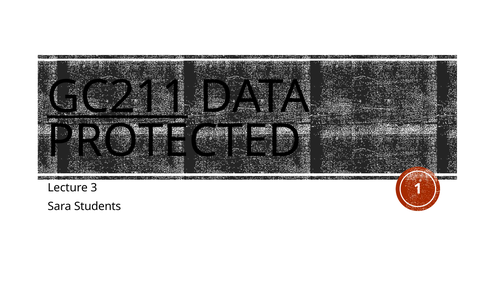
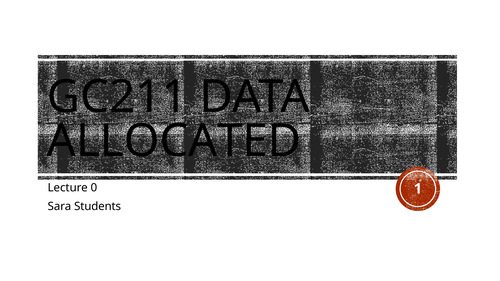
GC211 underline: present -> none (117, 97)
PROTECTED: PROTECTED -> ALLOCATED (174, 141)
3: 3 -> 0 (94, 188)
